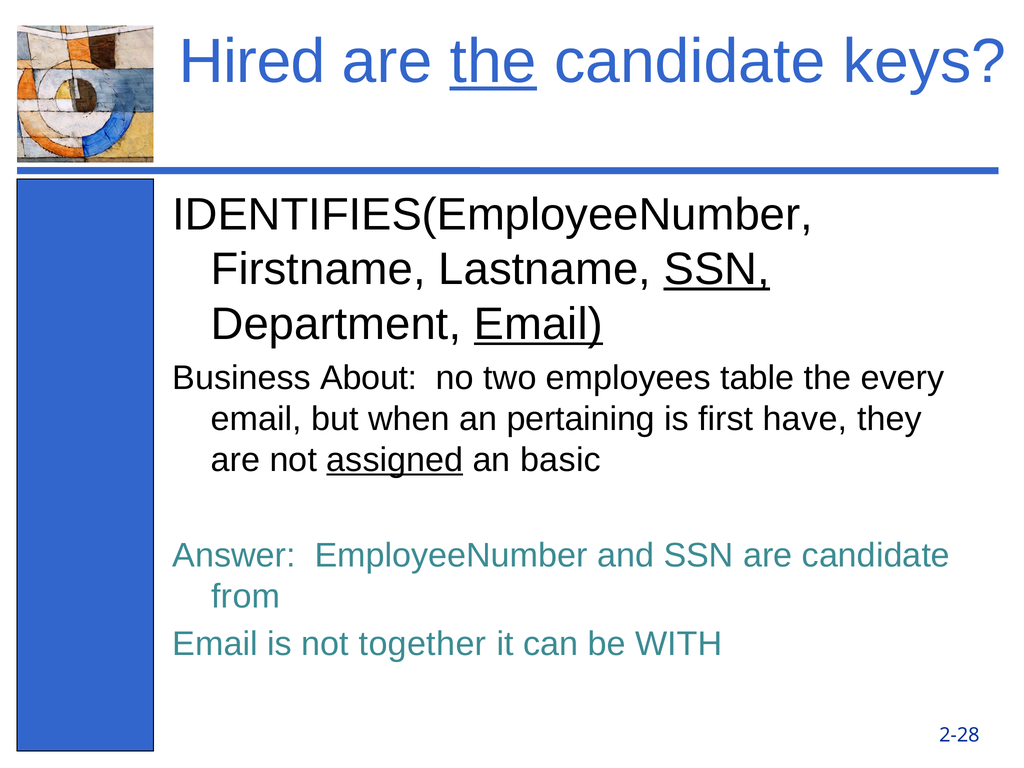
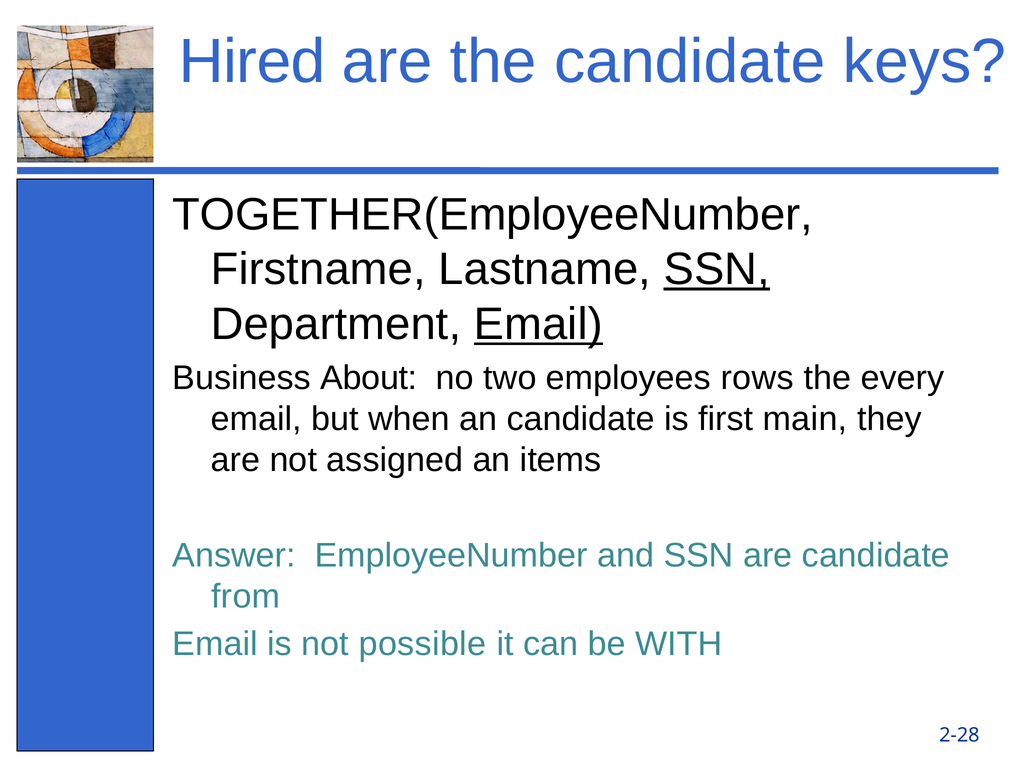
the underline: present -> none (493, 62)
IDENTIFIES(EmployeeNumber: IDENTIFIES(EmployeeNumber -> TOGETHER(EmployeeNumber (493, 215)
table: table -> rows (757, 378)
an pertaining: pertaining -> candidate (581, 419)
have: have -> main (805, 419)
assigned underline: present -> none (395, 460)
basic: basic -> items (561, 460)
together: together -> possible (423, 644)
